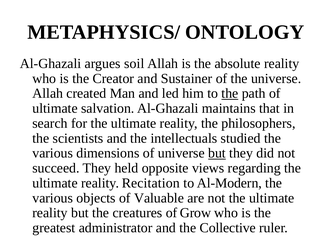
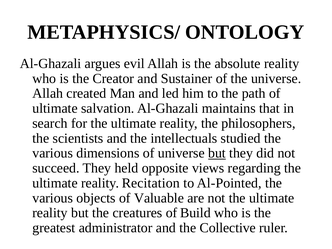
soil: soil -> evil (134, 63)
the underline: present -> none (230, 93)
Al-Modern: Al-Modern -> Al-Pointed (229, 183)
Grow: Grow -> Build (195, 213)
